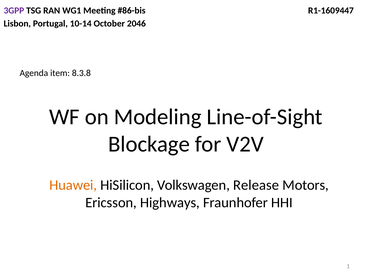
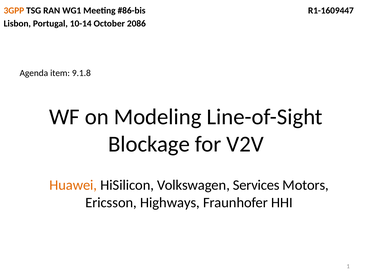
3GPP colour: purple -> orange (14, 10)
2046: 2046 -> 2086 (136, 24)
8.3.8: 8.3.8 -> 9.1.8 (81, 73)
Release: Release -> Services (256, 185)
